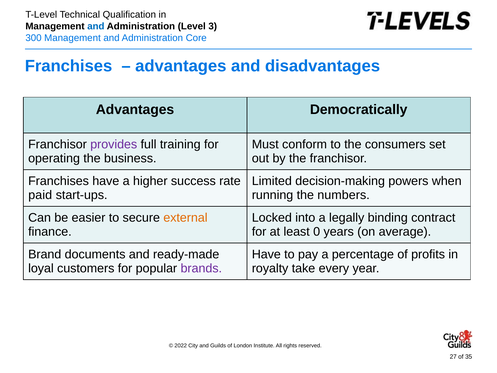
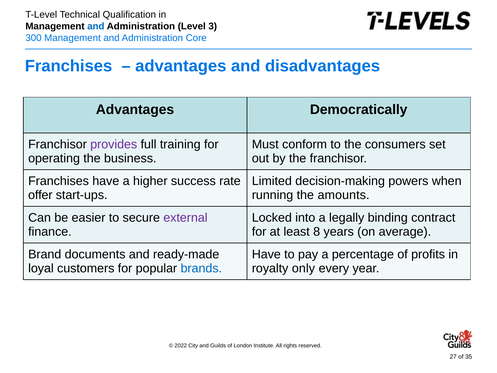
paid: paid -> offer (40, 195)
numbers: numbers -> amounts (344, 195)
external colour: orange -> purple (185, 218)
0: 0 -> 8 (317, 232)
brands colour: purple -> blue (201, 268)
take: take -> only (303, 268)
